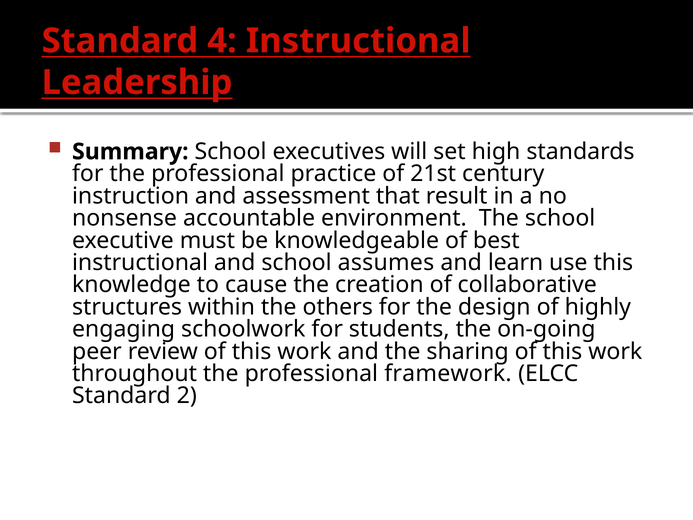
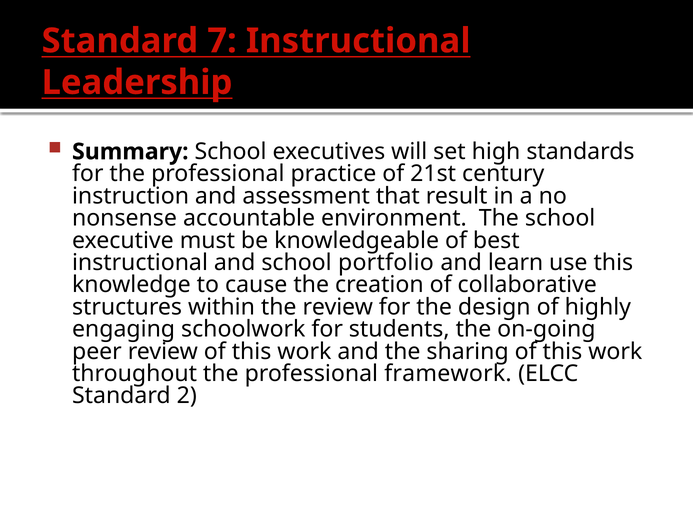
4: 4 -> 7 (222, 41)
assumes: assumes -> portfolio (386, 262)
the others: others -> review (338, 307)
